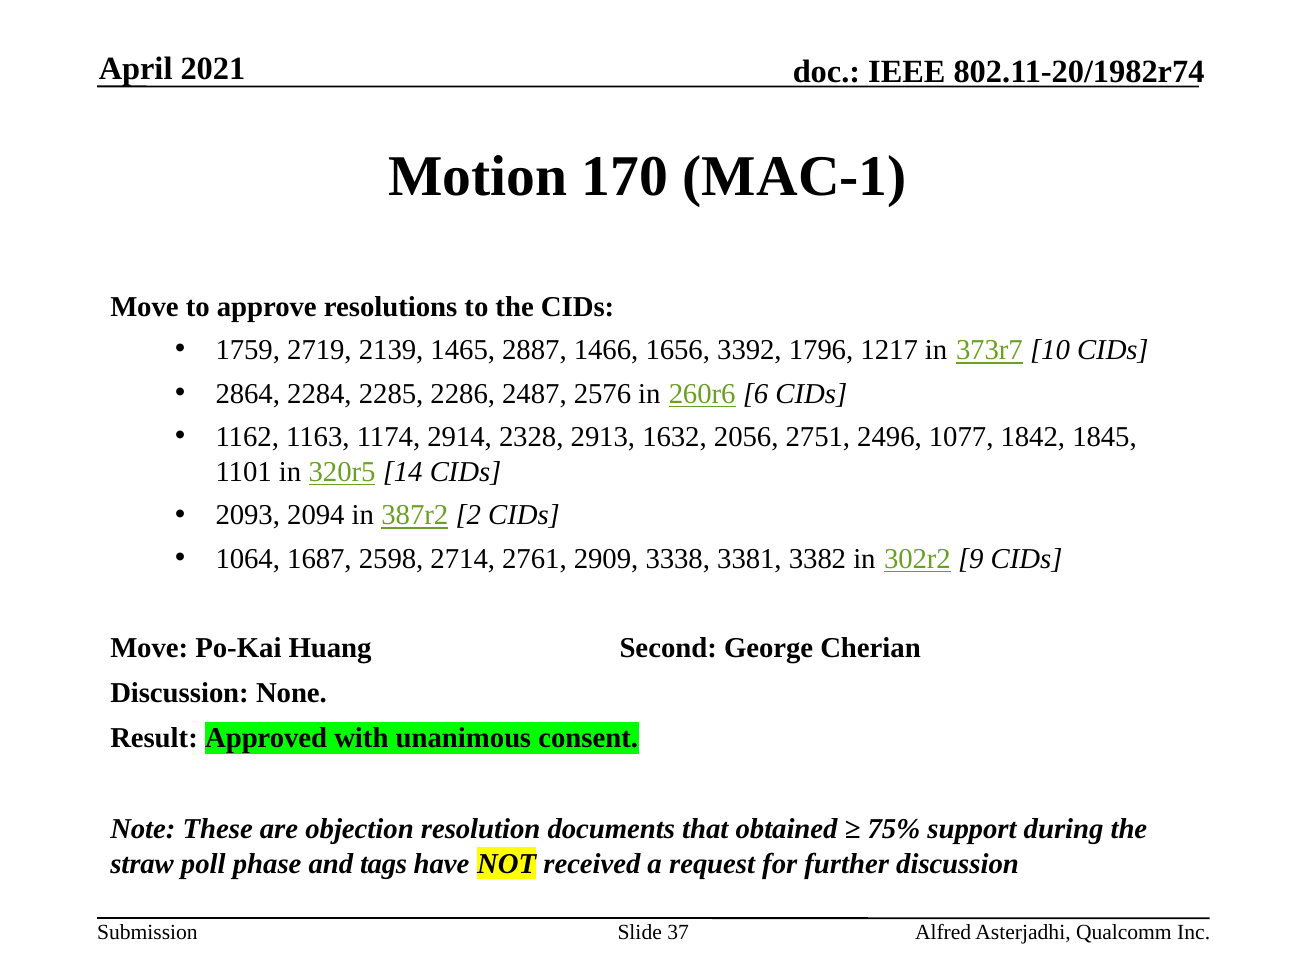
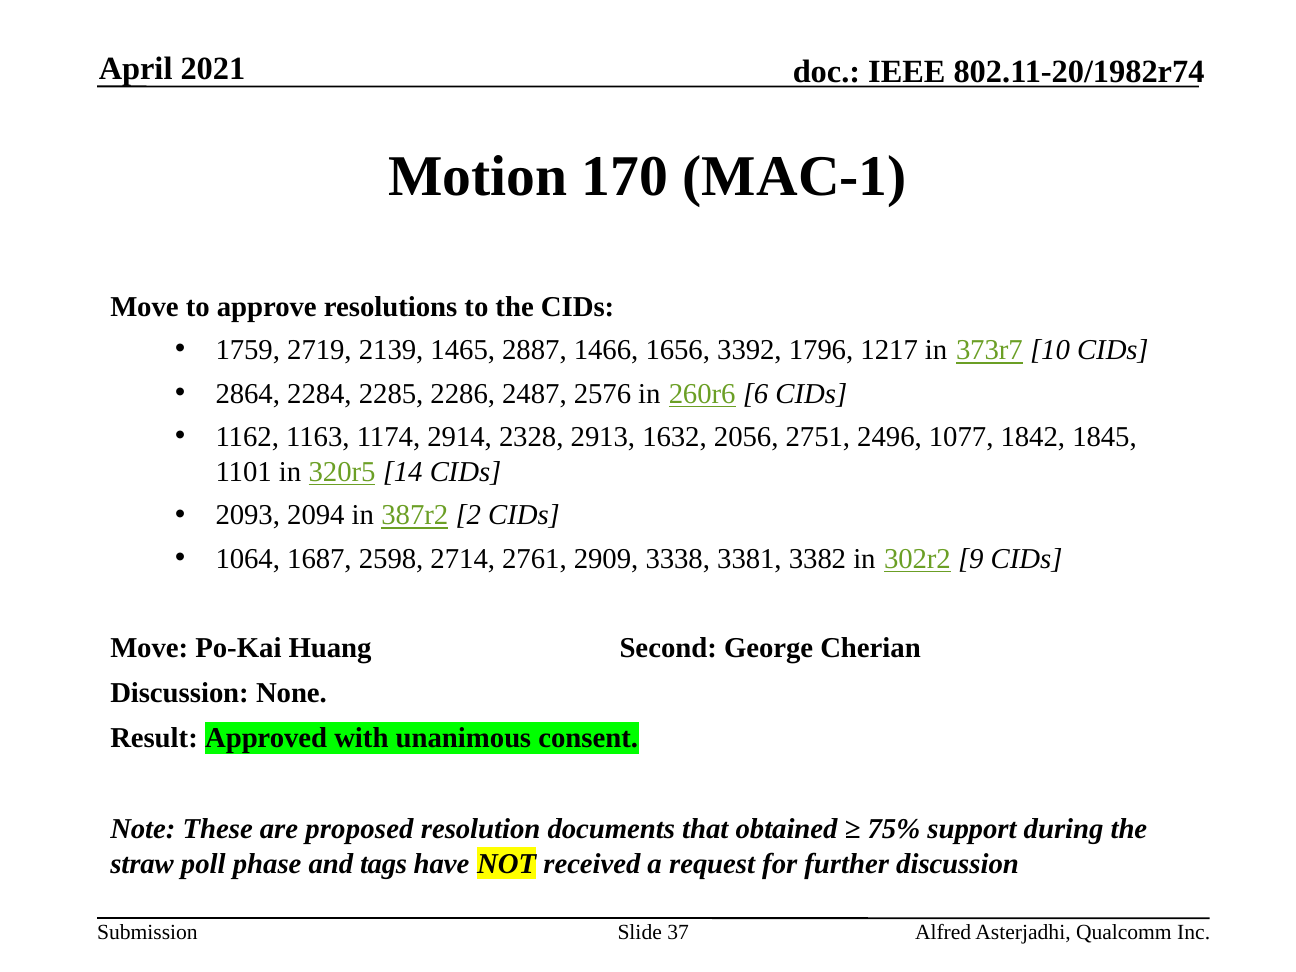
objection: objection -> proposed (359, 829)
